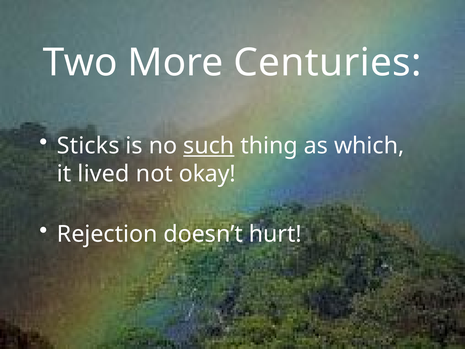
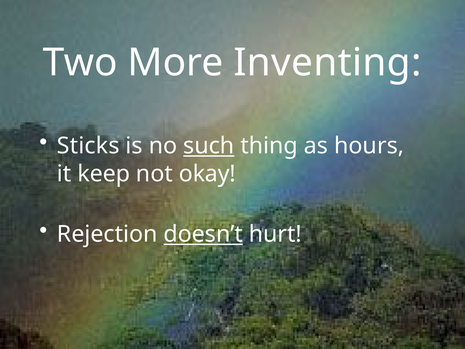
Centuries: Centuries -> Inventing (327, 63)
which: which -> hours (369, 146)
lived: lived -> keep (104, 174)
doesn’t underline: none -> present (203, 234)
